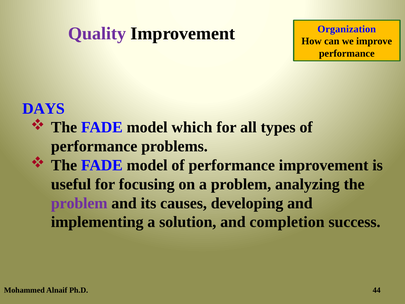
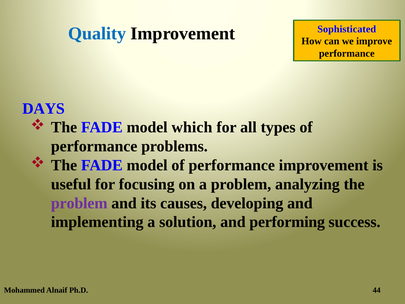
Organization: Organization -> Sophisticated (347, 29)
Quality colour: purple -> blue (97, 33)
completion: completion -> performing (287, 222)
